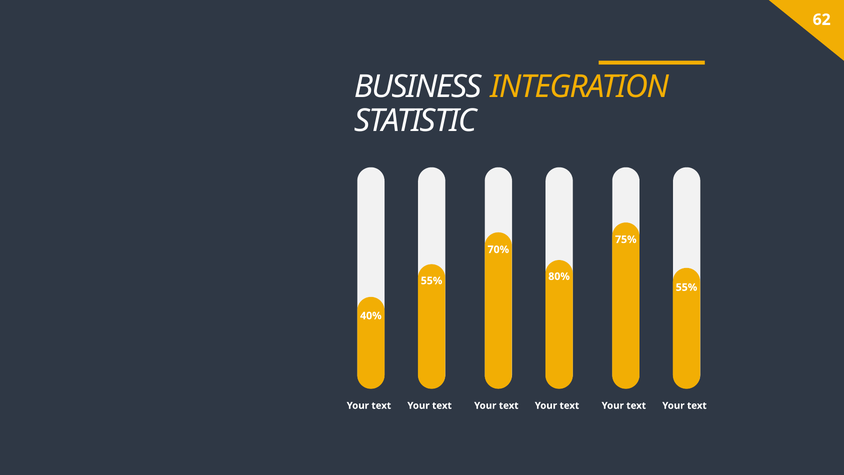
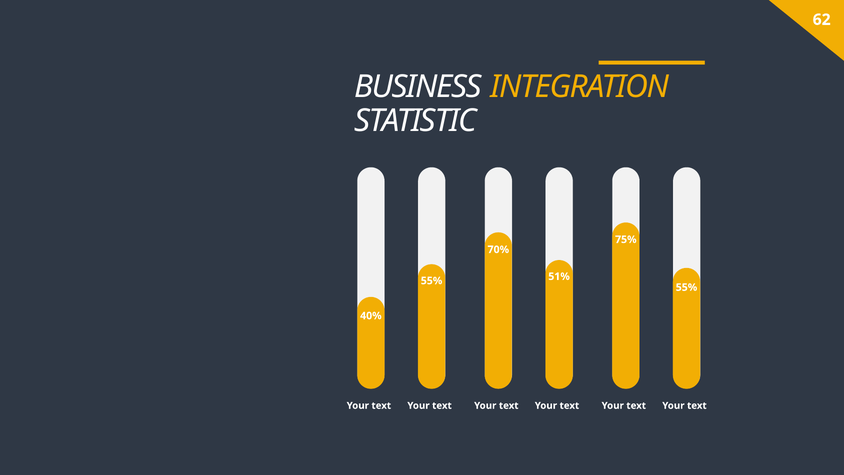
80%: 80% -> 51% (559, 276)
